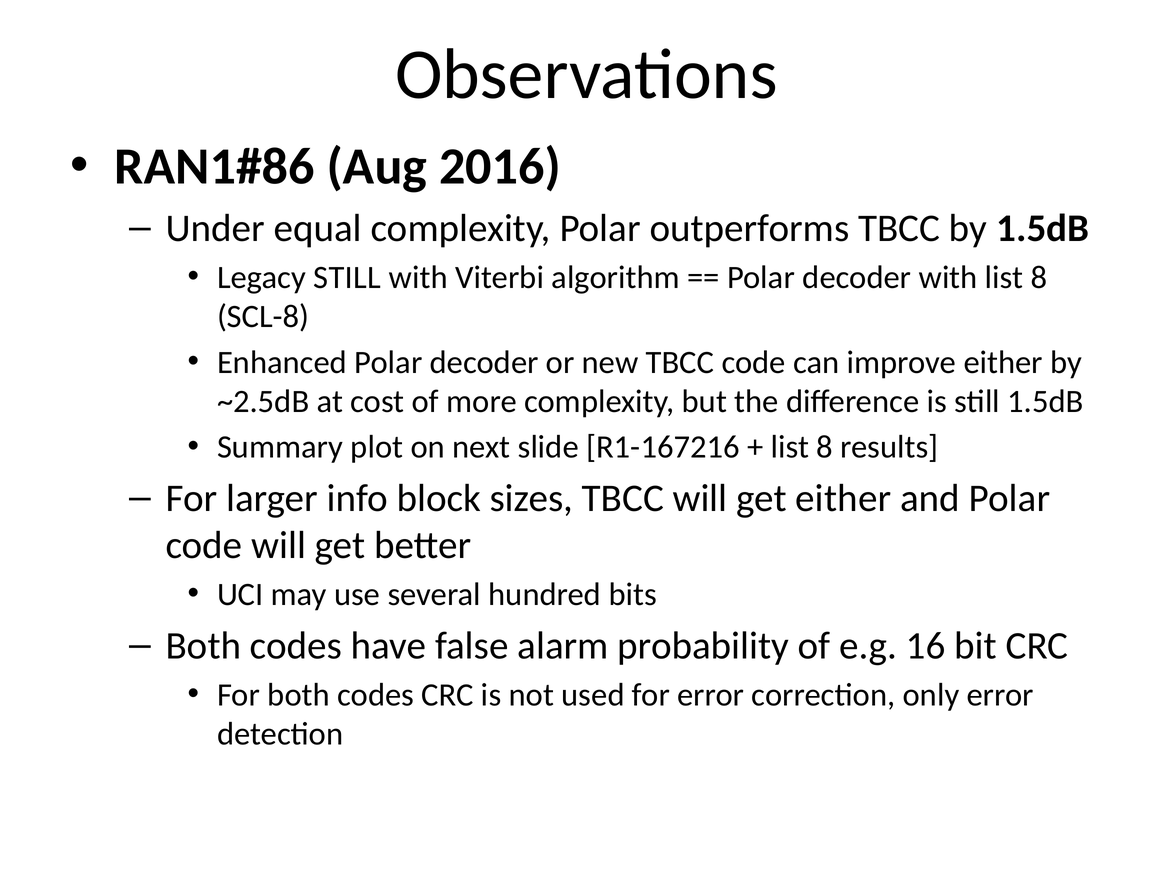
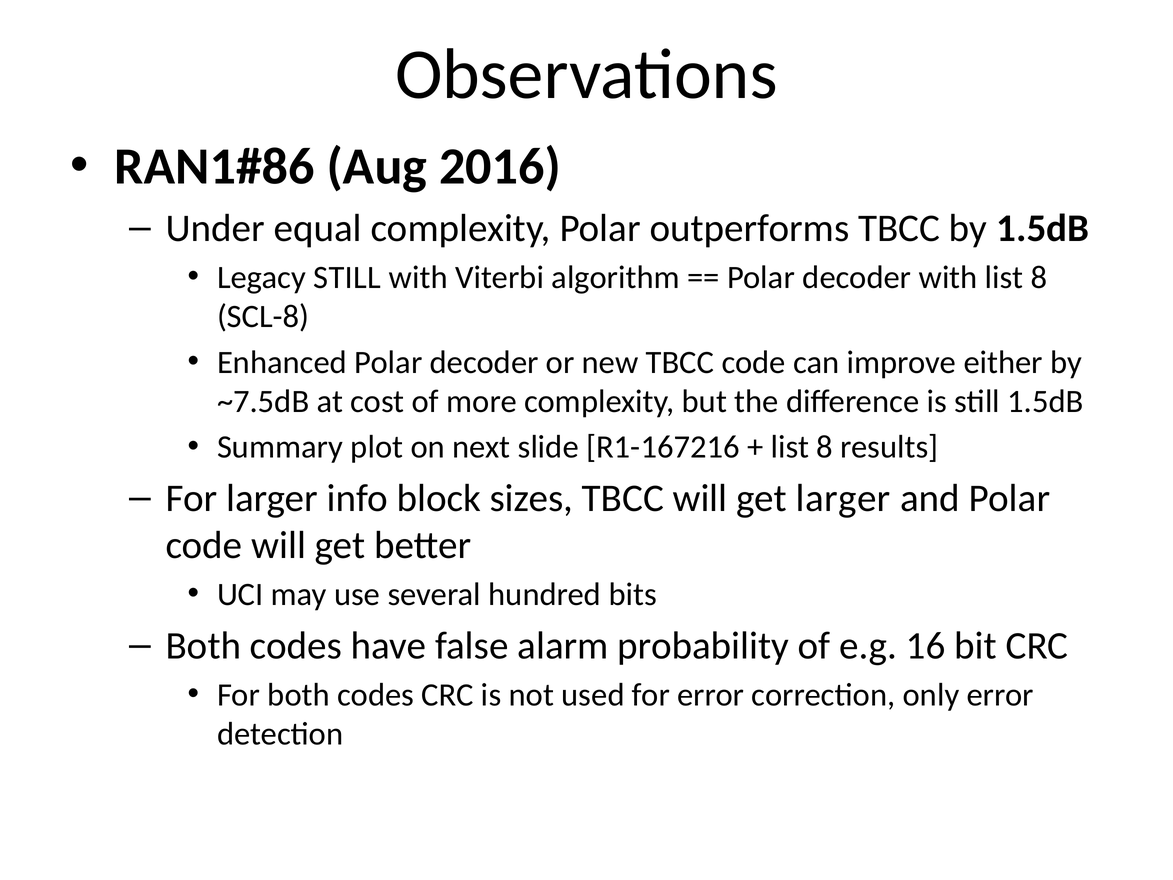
~2.5dB: ~2.5dB -> ~7.5dB (263, 401)
get either: either -> larger (843, 498)
